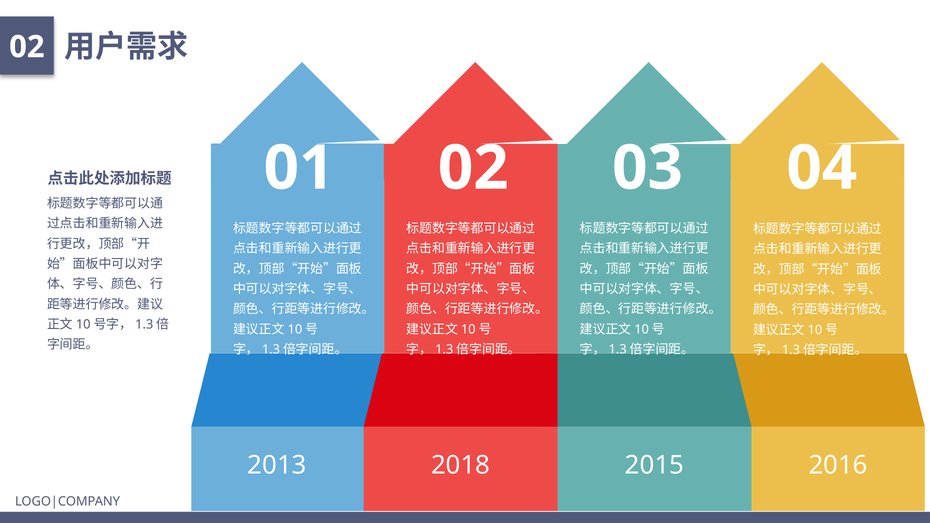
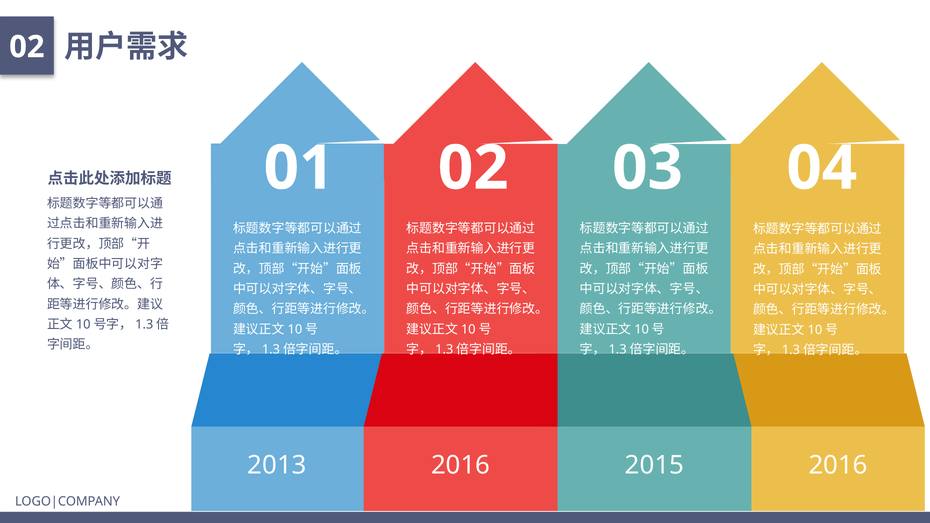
2013 2018: 2018 -> 2016 (461, 465)
